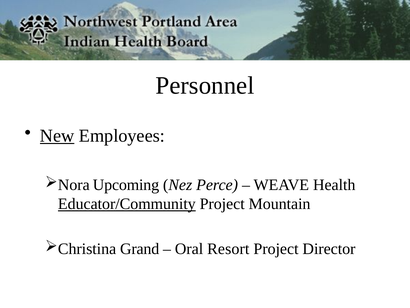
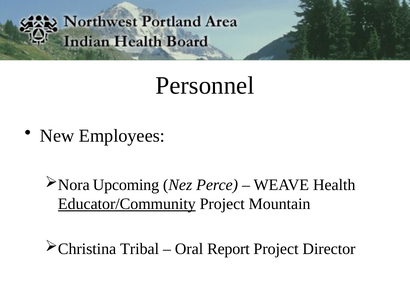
New underline: present -> none (57, 135)
Grand: Grand -> Tribal (140, 248)
Resort: Resort -> Report (228, 248)
